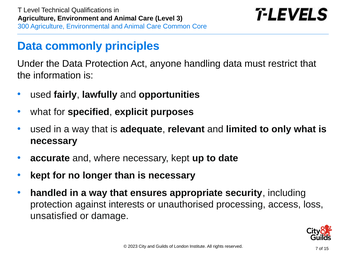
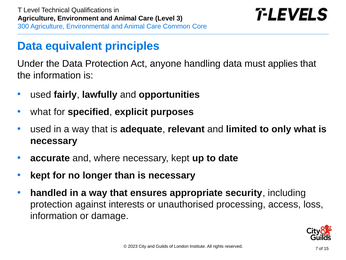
commonly: commonly -> equivalent (74, 46)
restrict: restrict -> applies (283, 64)
unsatisfied: unsatisfied -> information (54, 216)
